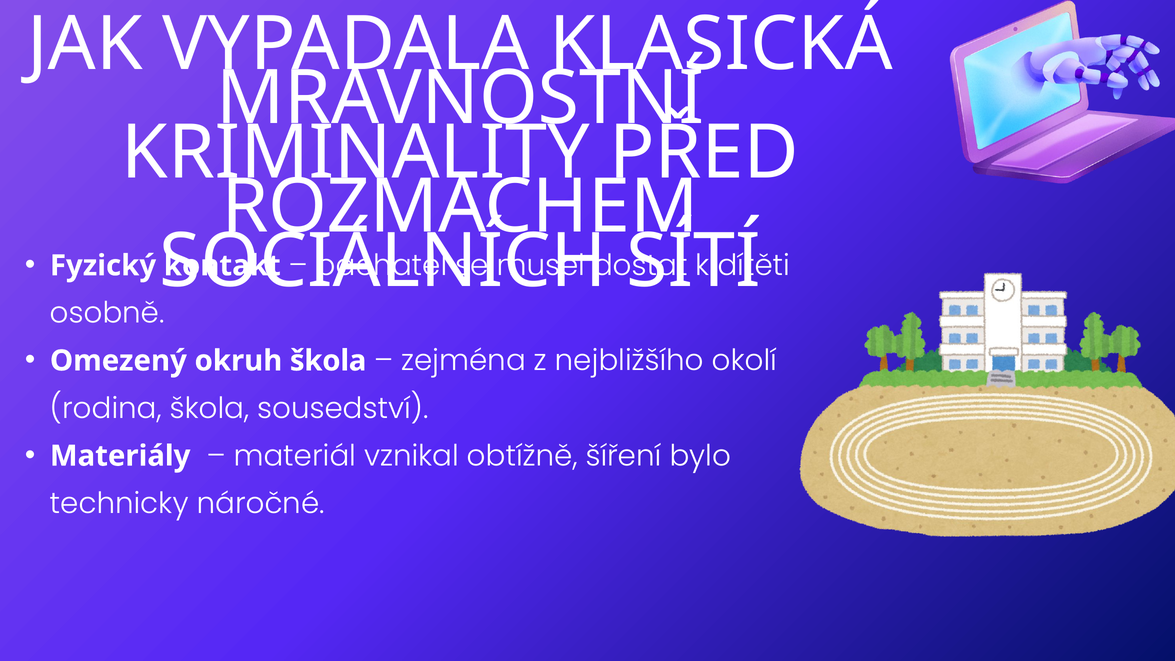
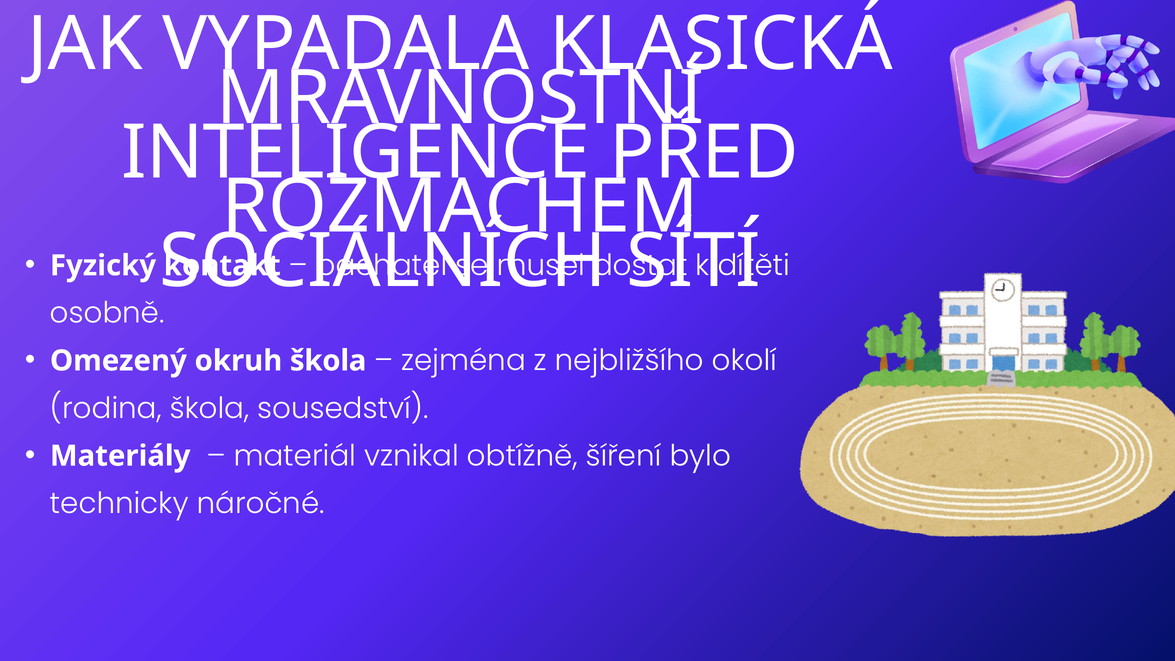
KRIMINALITY: KRIMINALITY -> INTELIGENCE (356, 153)
